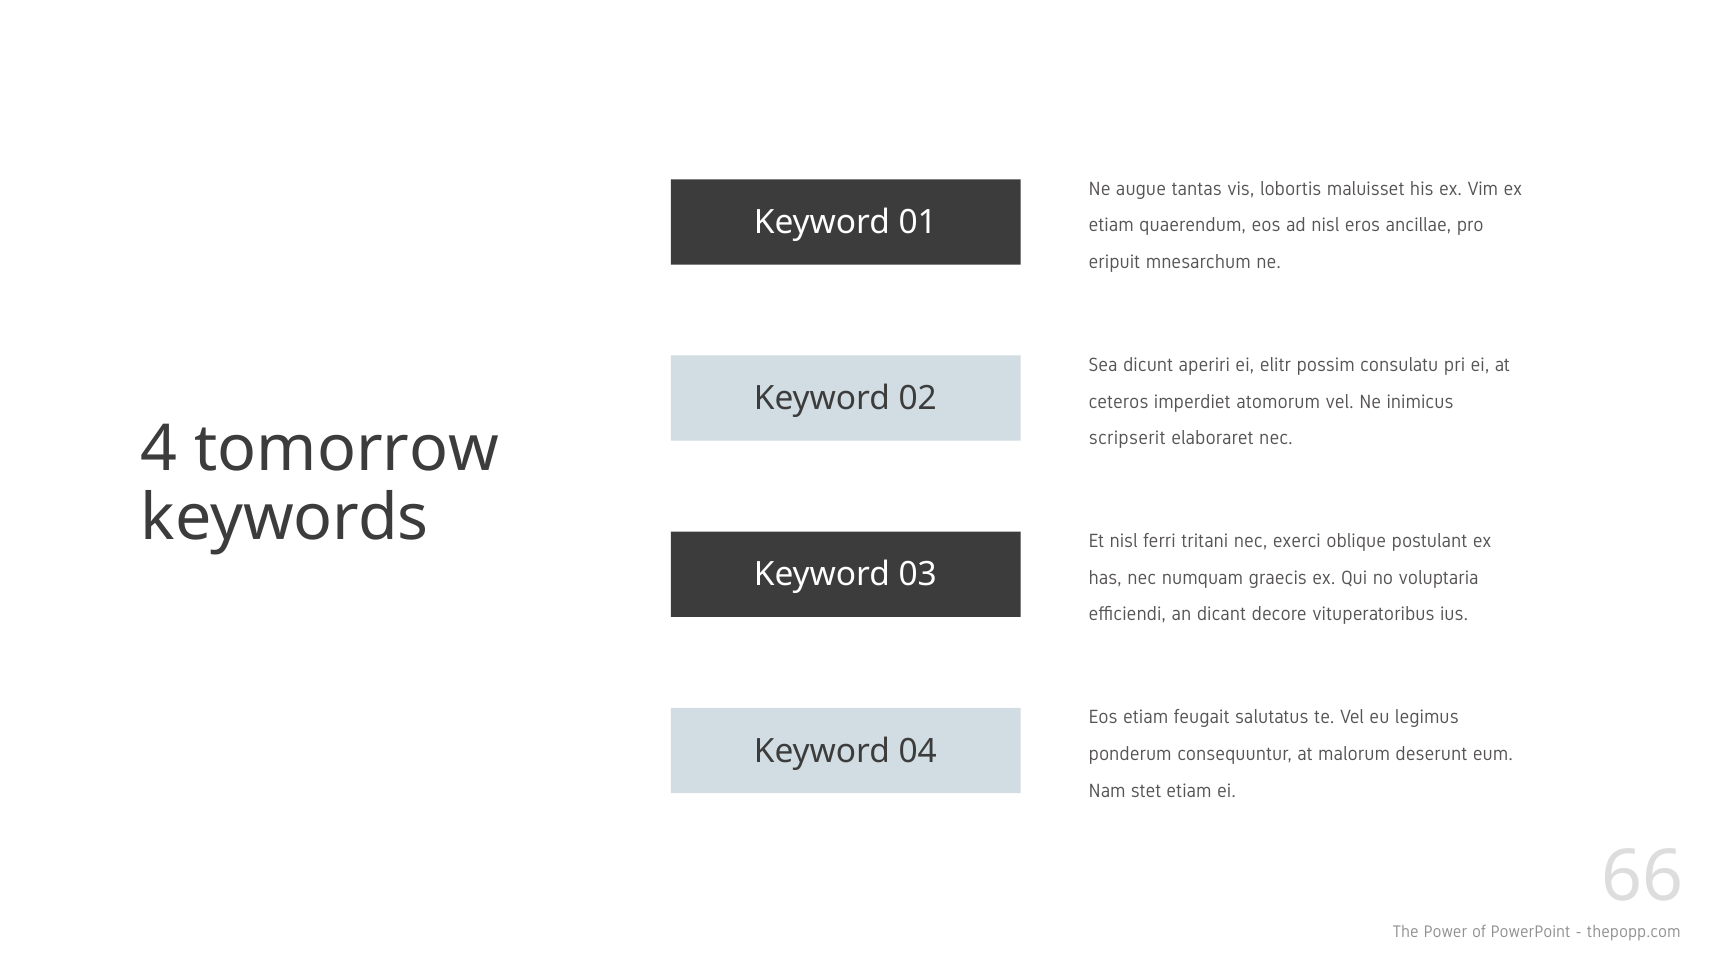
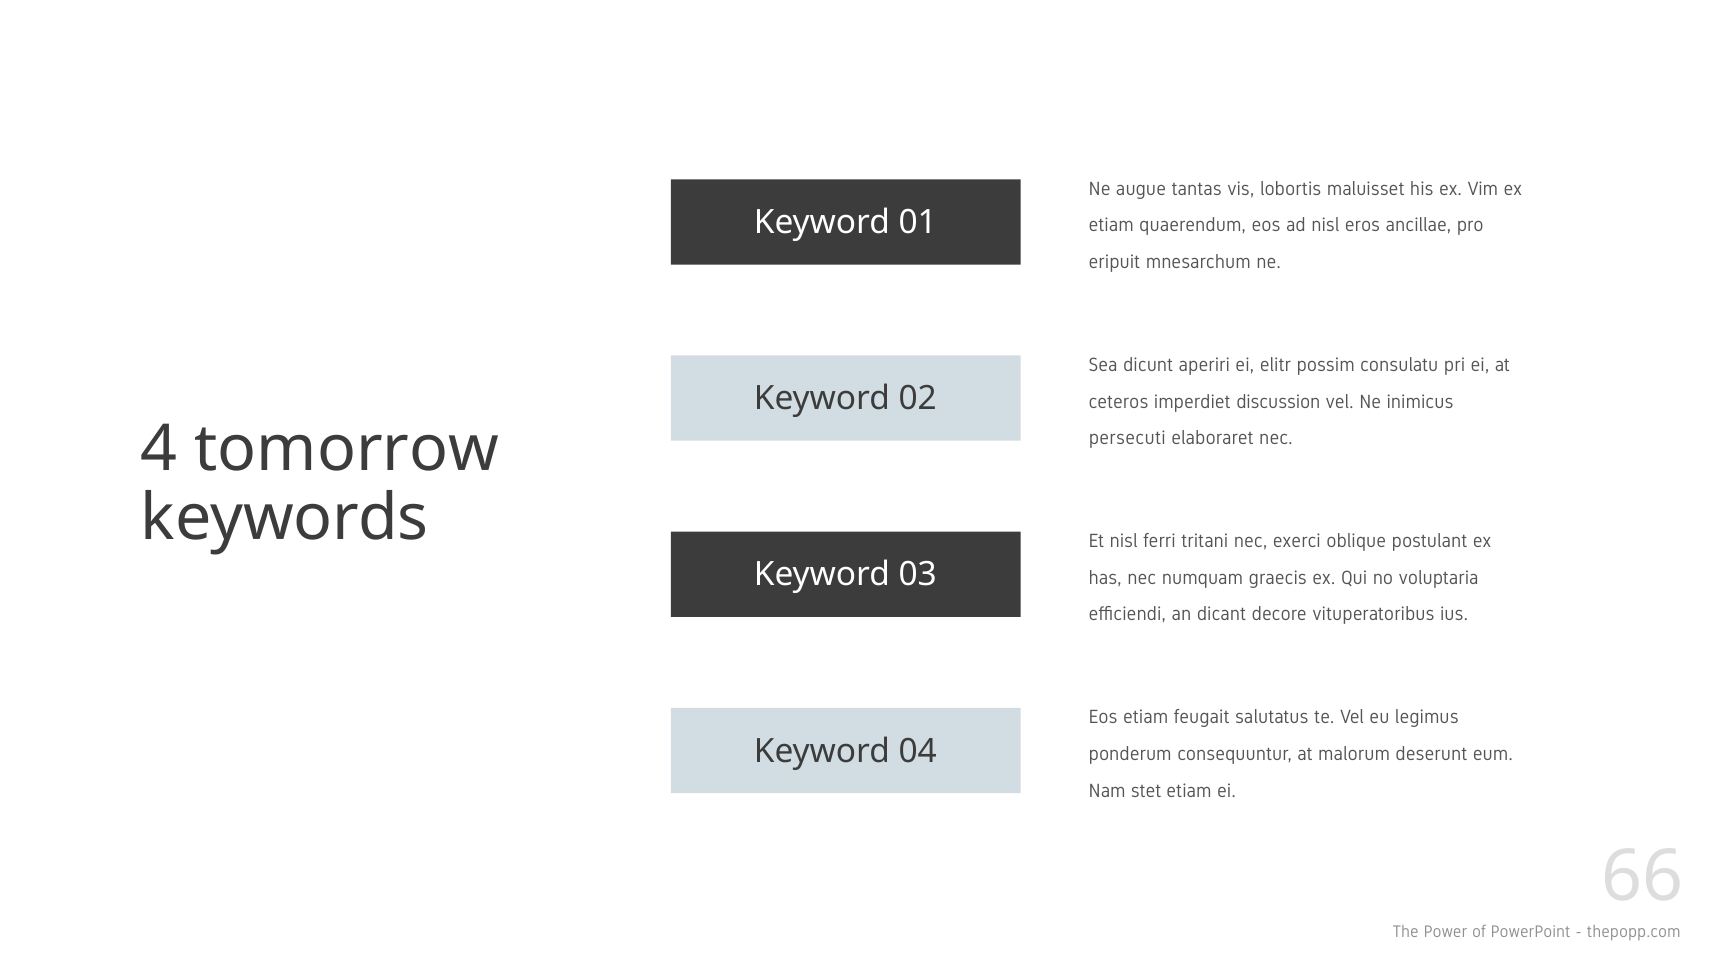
atomorum: atomorum -> discussion (1278, 402)
scripserit: scripserit -> persecuti (1127, 438)
